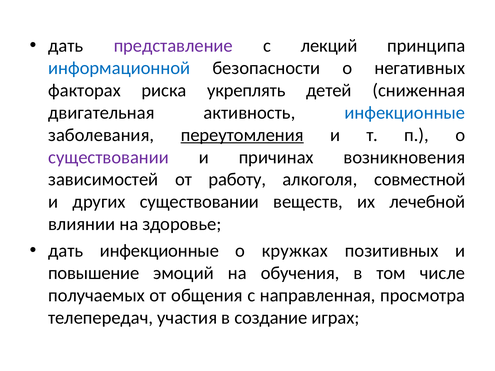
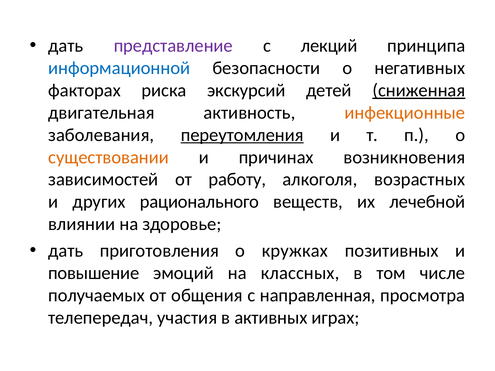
укреплять: укреплять -> экскурсий (246, 90)
сниженная underline: none -> present (419, 90)
инфекционные colour: blue -> orange (405, 113)
существовании colour: purple -> orange (109, 157)
совместной: совместной -> возрастных (420, 180)
других существовании: существовании -> рационального (199, 202)
дать инфекционные: инфекционные -> приготовления (159, 251)
обучения: обучения -> классных (300, 273)
создание: создание -> активных (271, 318)
